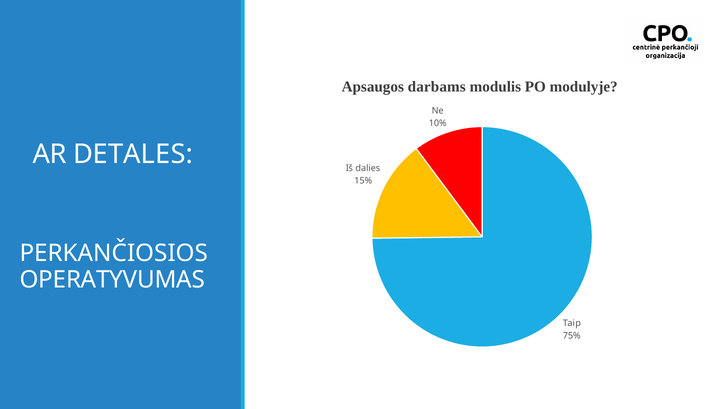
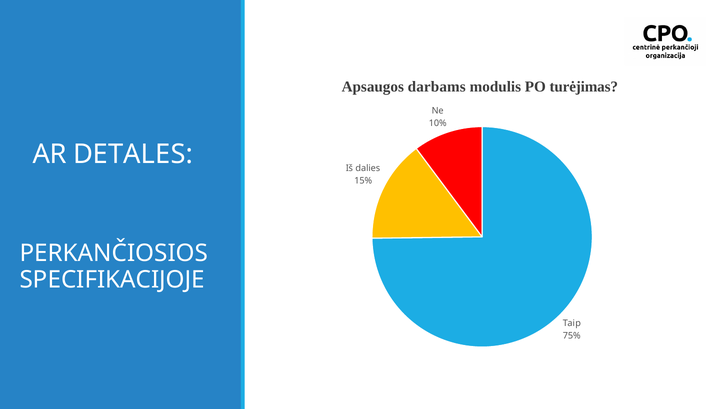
modulyje: modulyje -> turėjimas (584, 87)
OPERATYVUMAS: OPERATYVUMAS -> SPECIFIKACIJOJE (112, 280)
